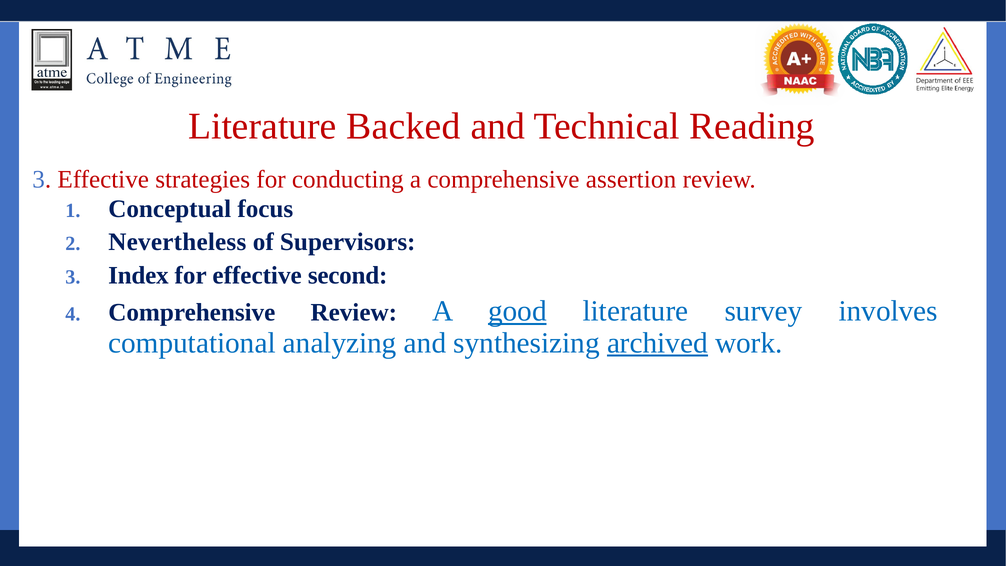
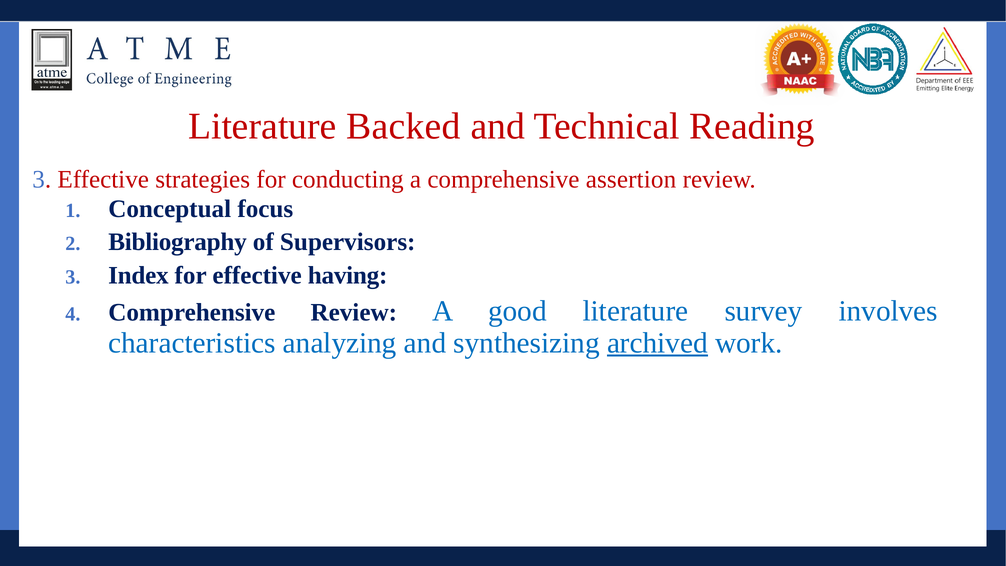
Nevertheless: Nevertheless -> Bibliography (178, 242)
second: second -> having (348, 276)
good underline: present -> none (517, 311)
computational: computational -> characteristics (192, 343)
